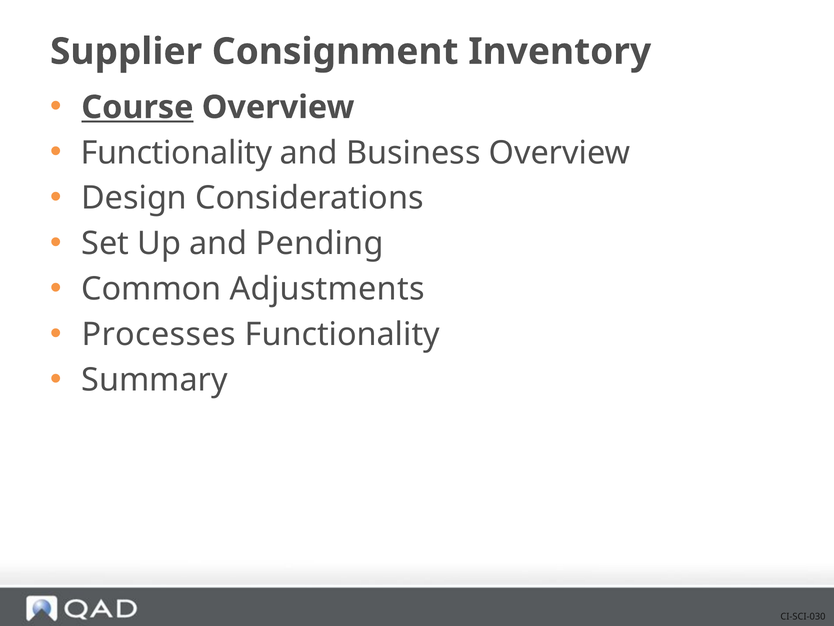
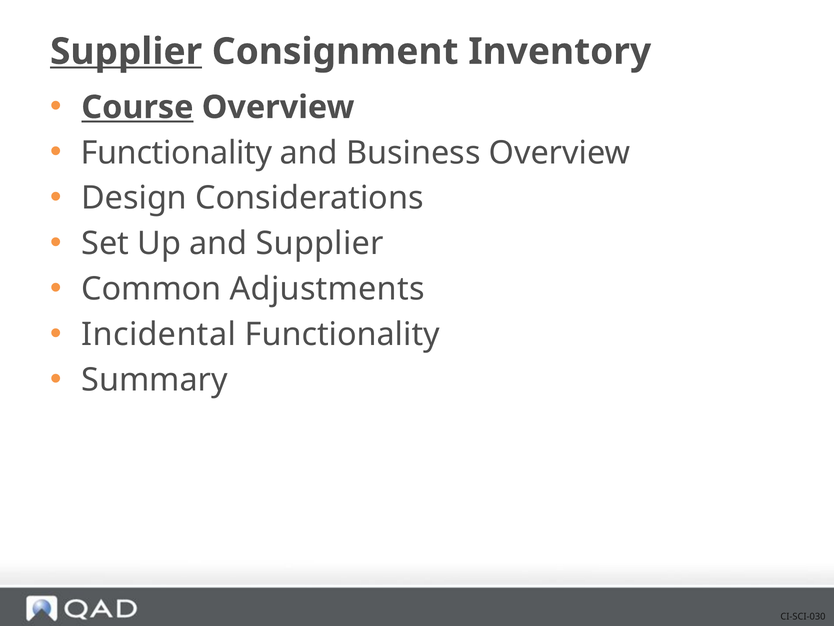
Supplier underline: none -> present (126, 52)
and Pending: Pending -> Supplier (320, 244)
Processes: Processes -> Incidental (159, 334)
